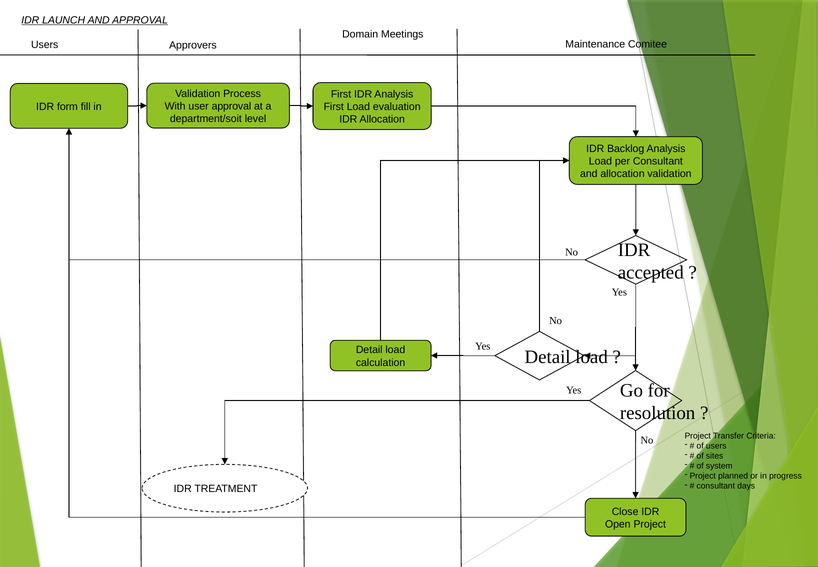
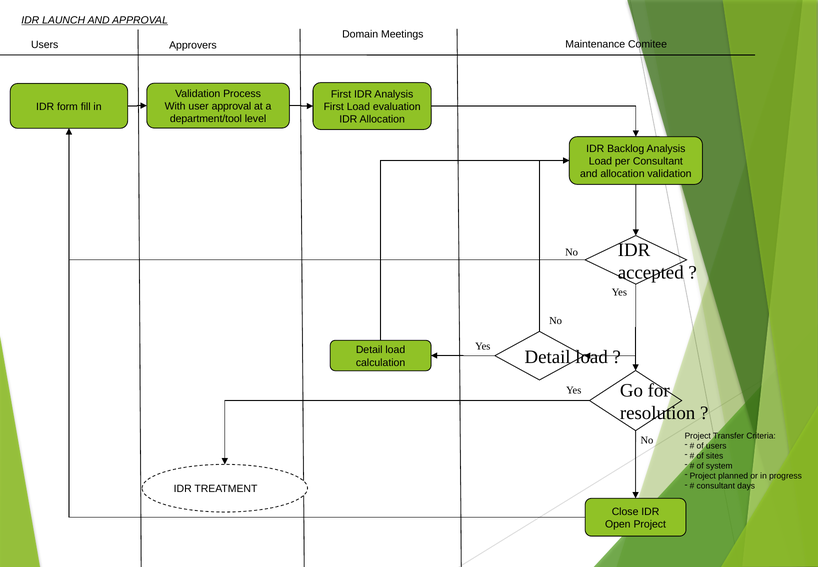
department/soit: department/soit -> department/tool (206, 119)
